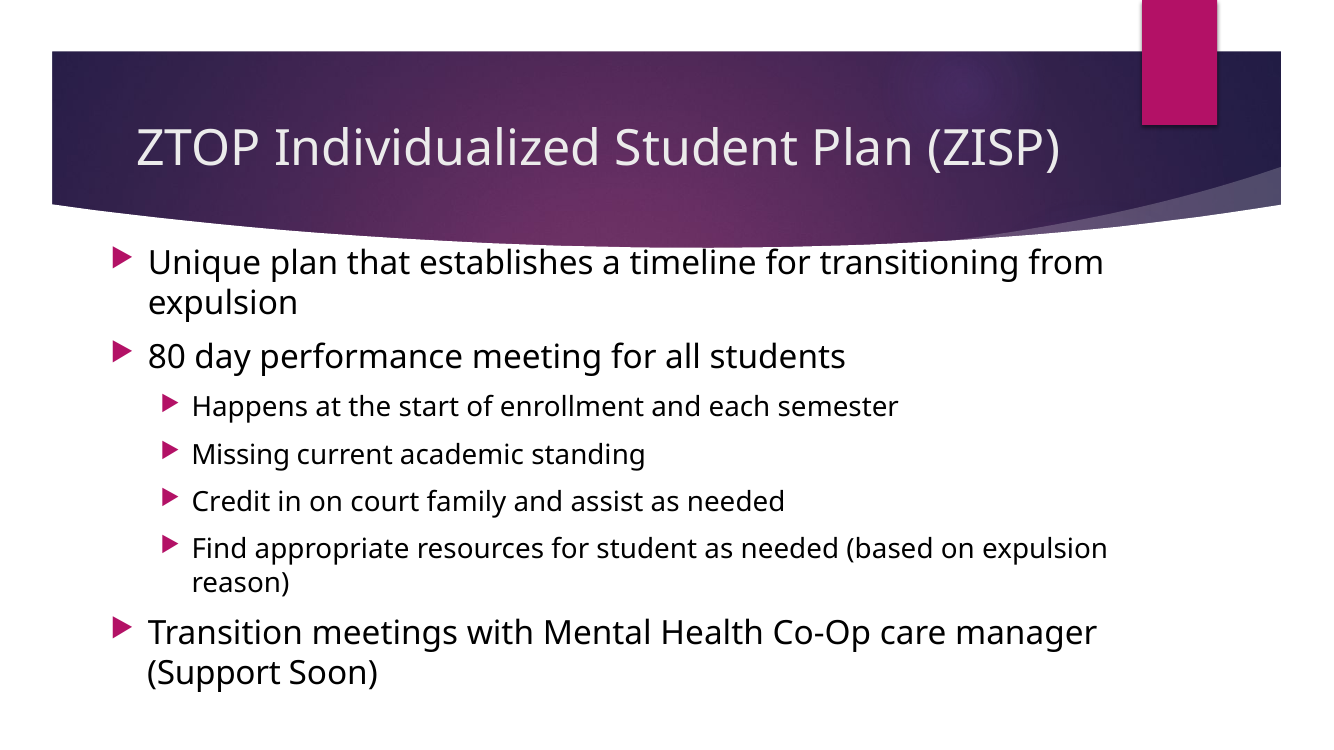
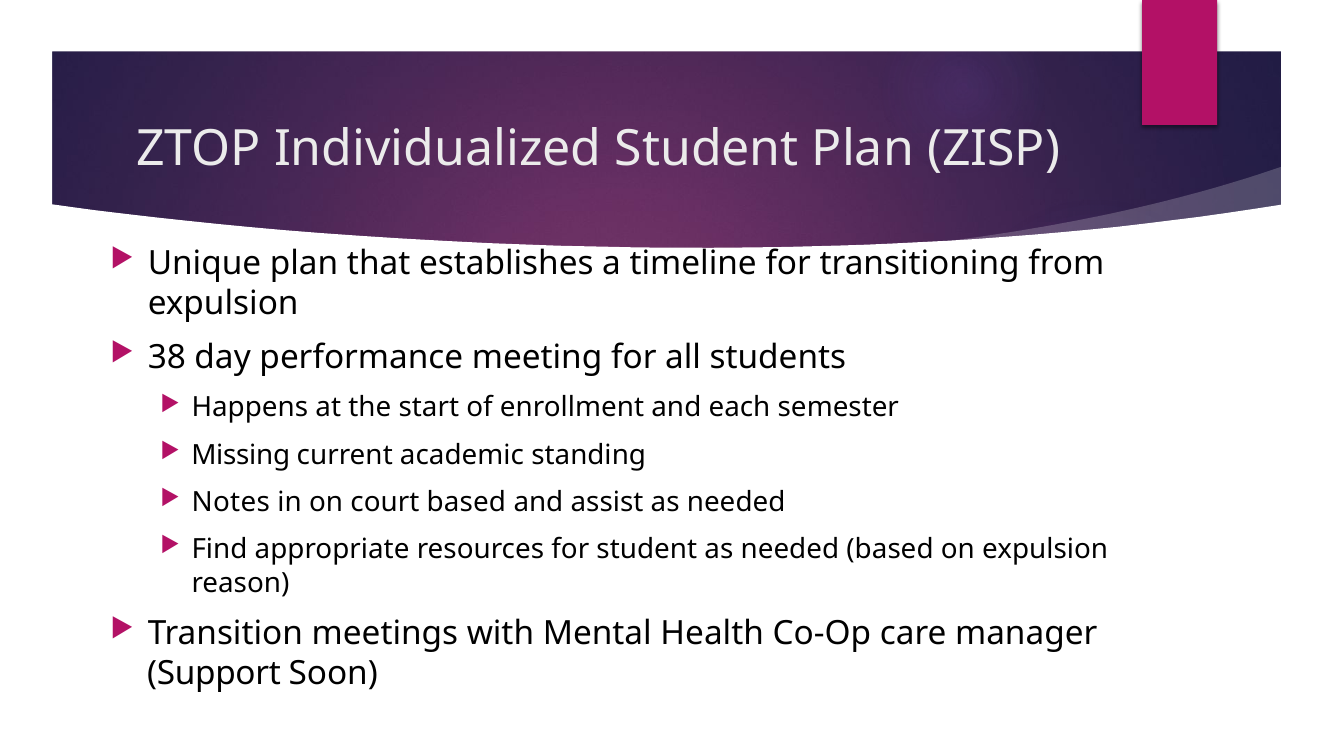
80: 80 -> 38 (167, 358)
Credit: Credit -> Notes (231, 502)
court family: family -> based (466, 502)
